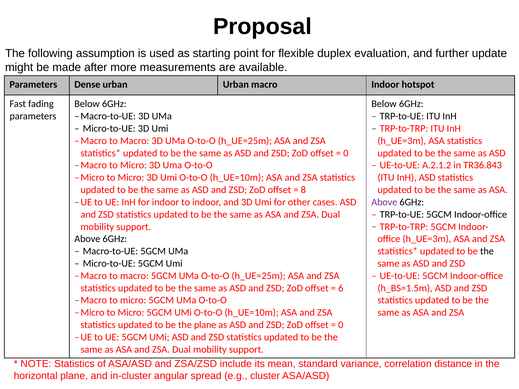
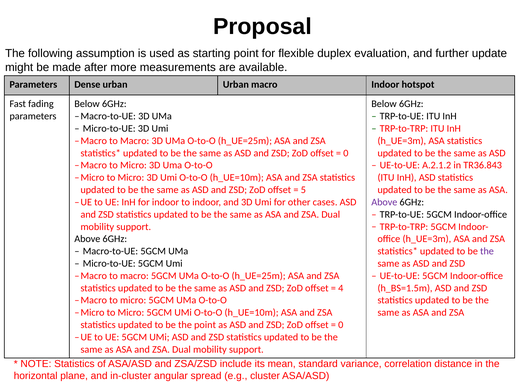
8: 8 -> 5 (303, 190)
the colour: black -> purple (487, 251)
6: 6 -> 4 (341, 288)
the plane: plane -> point (205, 325)
